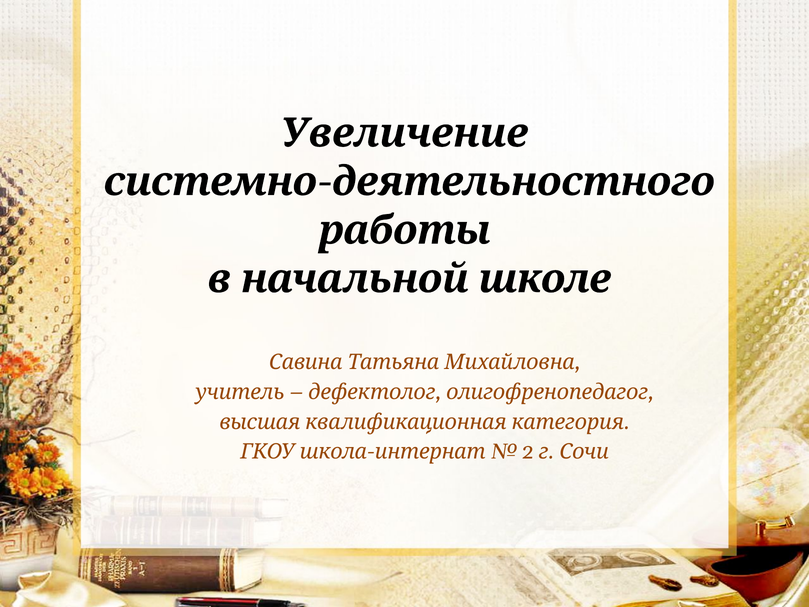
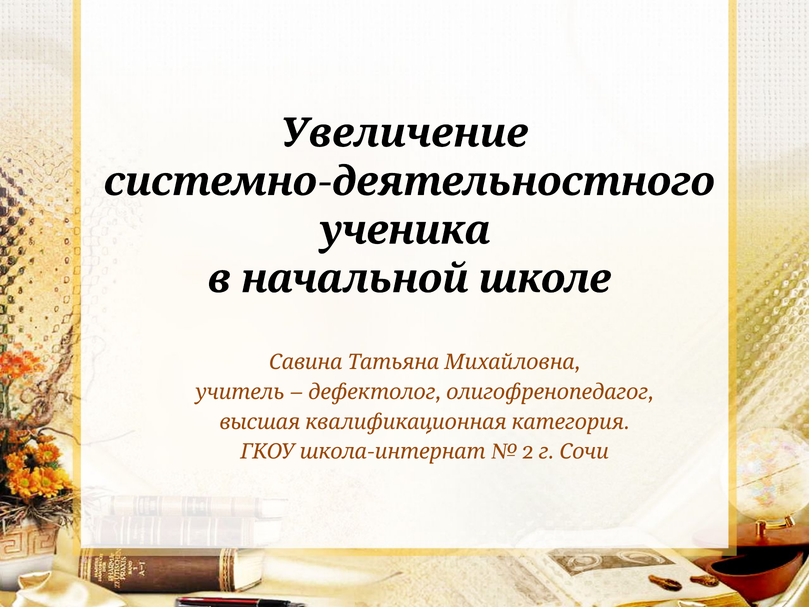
работы: работы -> ученика (405, 230)
